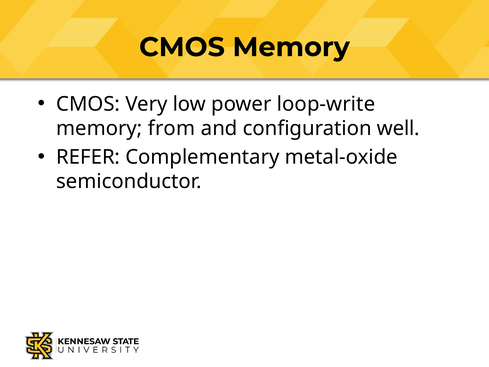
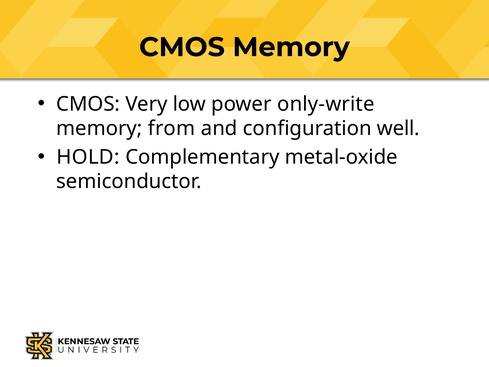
loop-write: loop-write -> only-write (326, 104)
REFER: REFER -> HOLD (88, 157)
